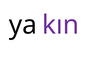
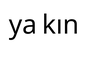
kın colour: purple -> black (60, 25)
